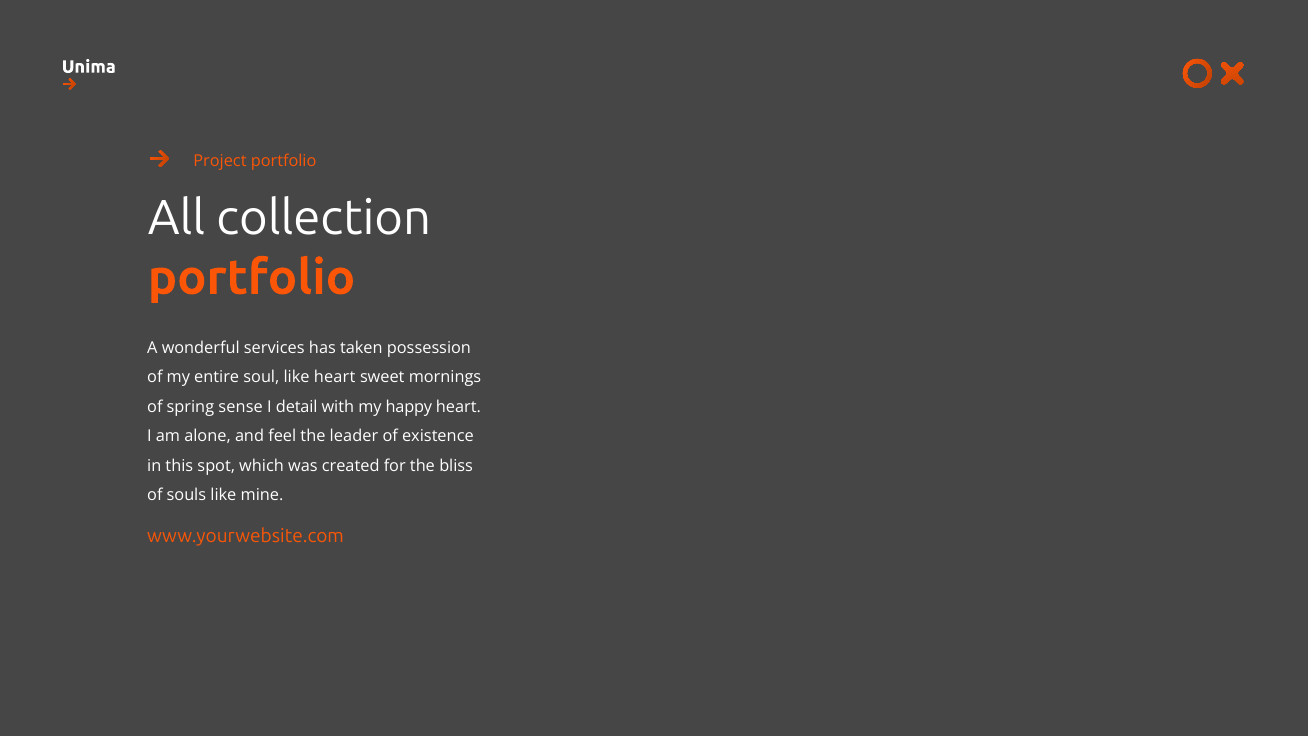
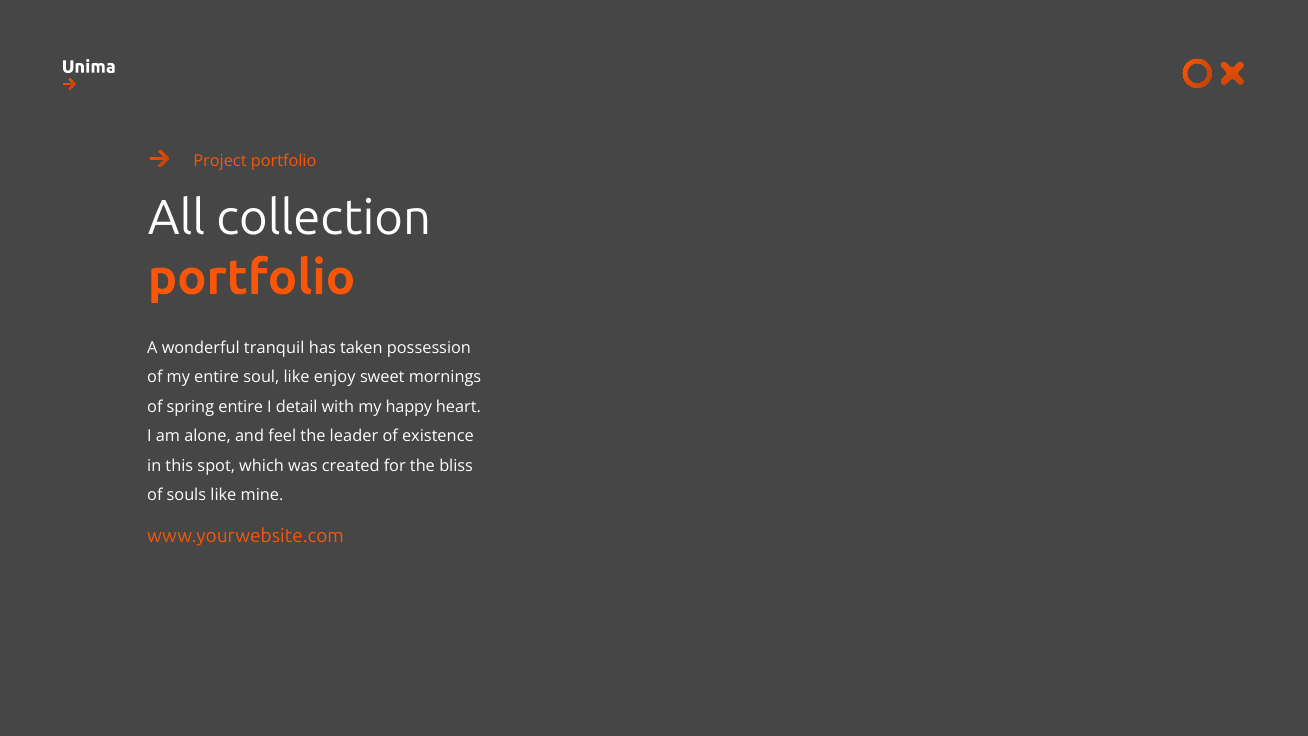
services: services -> tranquil (274, 348)
like heart: heart -> enjoy (335, 377)
spring sense: sense -> entire (241, 407)
